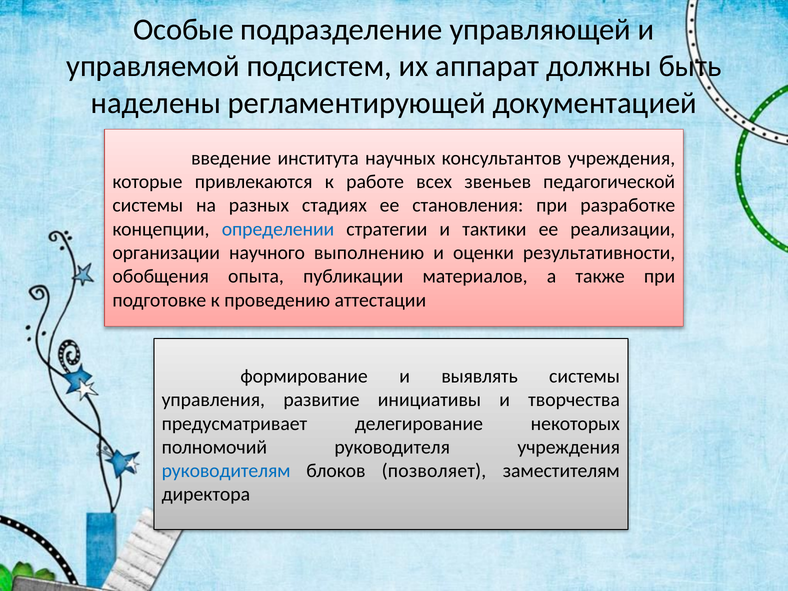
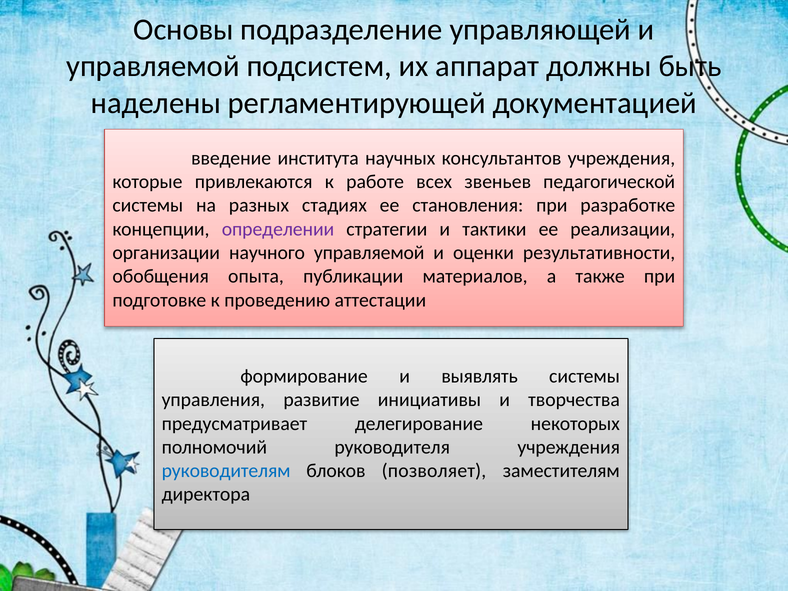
Особые: Особые -> Основы (184, 30)
определении colour: blue -> purple (278, 229)
научного выполнению: выполнению -> управляемой (369, 253)
